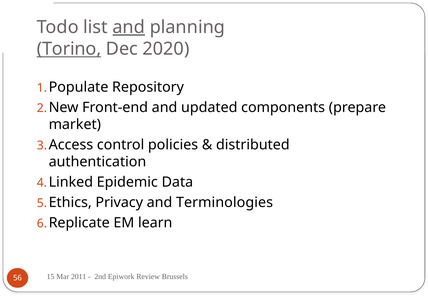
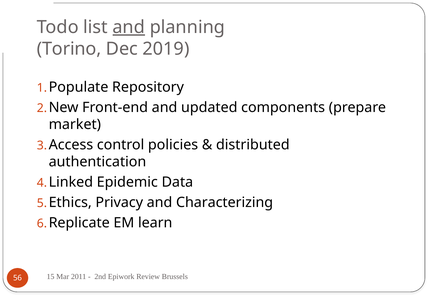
Torino underline: present -> none (69, 49)
2020: 2020 -> 2019 (166, 49)
Terminologies: Terminologies -> Characterizing (225, 203)
